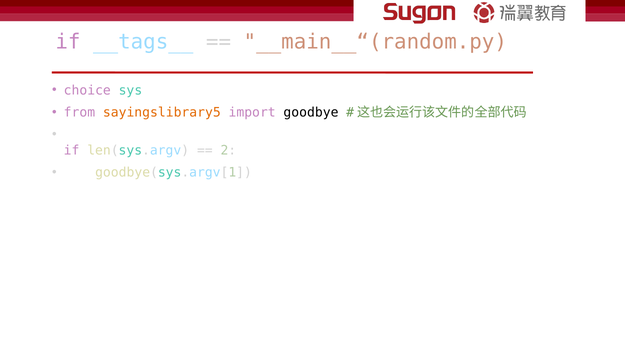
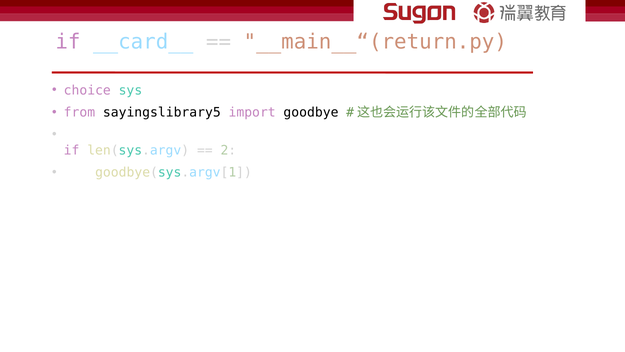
__tags__: __tags__ -> __card__ (143, 42)
__main__“(random.py: __main__“(random.py -> __main__“(return.py (375, 42)
sayingslibrary5 colour: orange -> black (162, 112)
